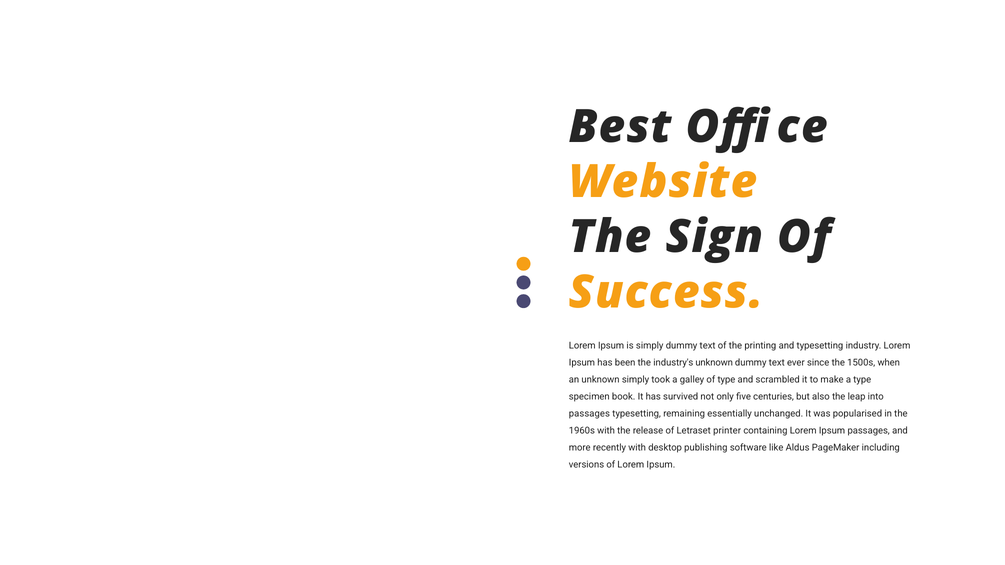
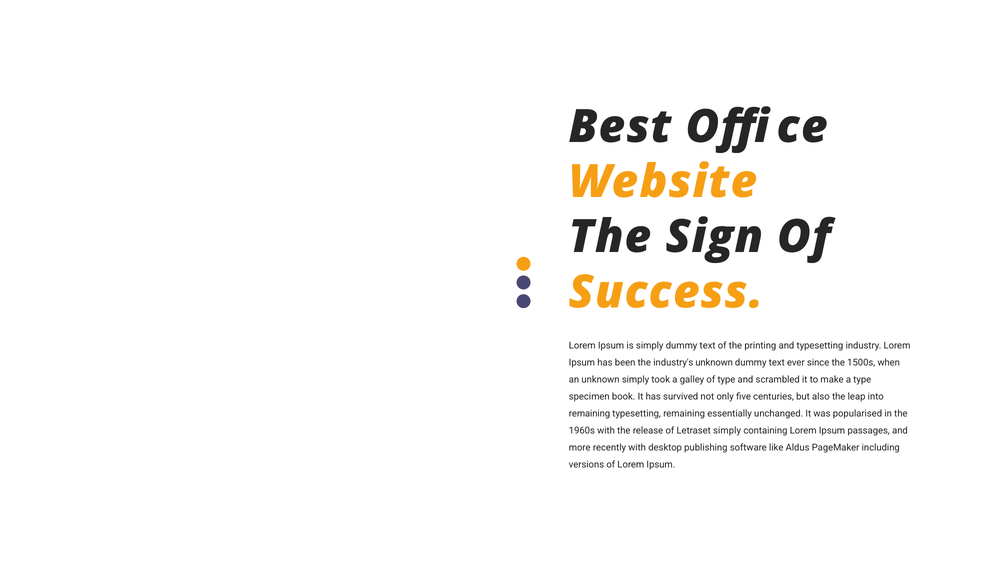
passages: passages -> remaining (589, 414)
Letraset printer: printer -> simply (727, 431)
